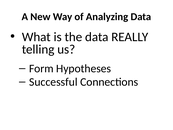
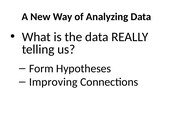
Successful: Successful -> Improving (53, 82)
